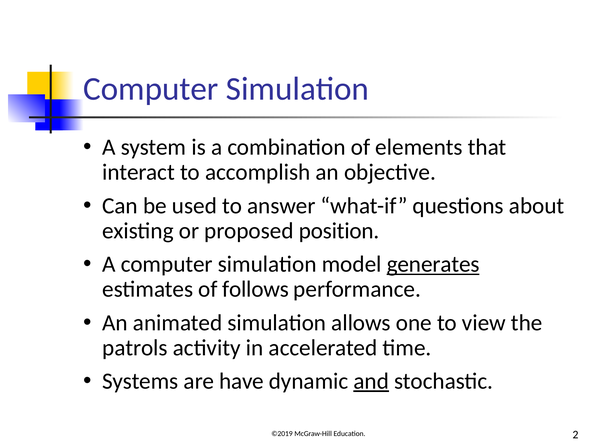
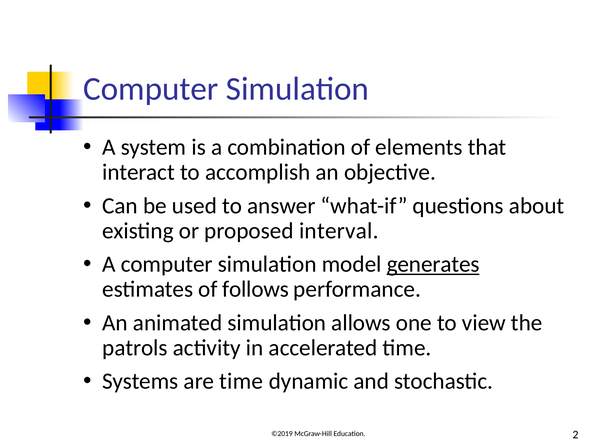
position: position -> interval (339, 231)
are have: have -> time (241, 381)
and underline: present -> none (371, 381)
